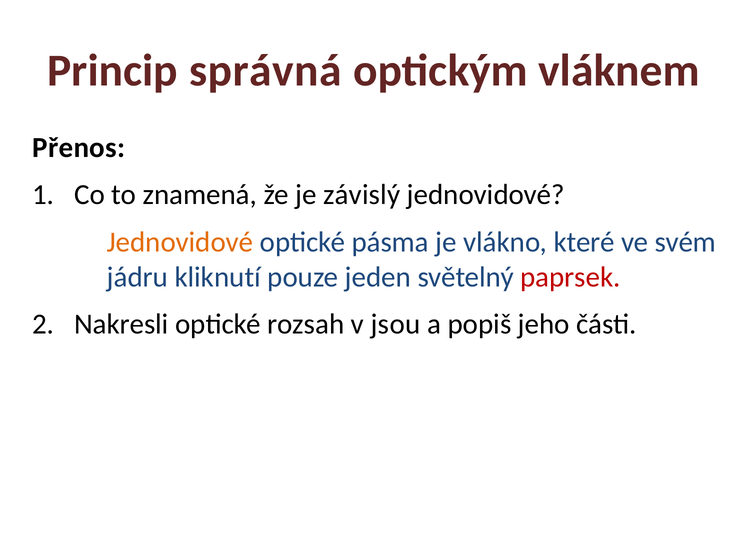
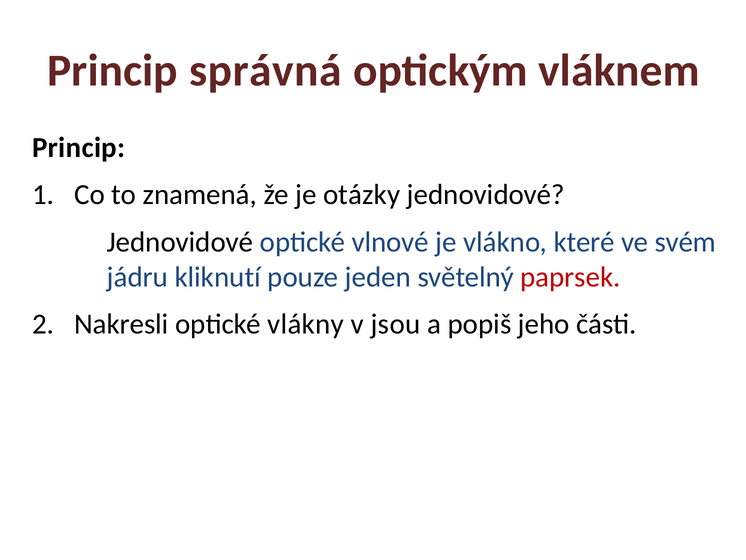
Přenos: Přenos -> Princip (79, 147)
závislý: závislý -> otázky (362, 195)
Jednovidové colour: orange -> black (180, 242)
pásma: pásma -> vlnové (390, 242)
rozsah: rozsah -> vlákny (306, 324)
